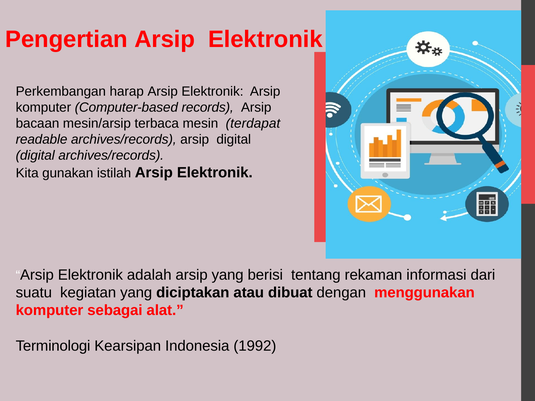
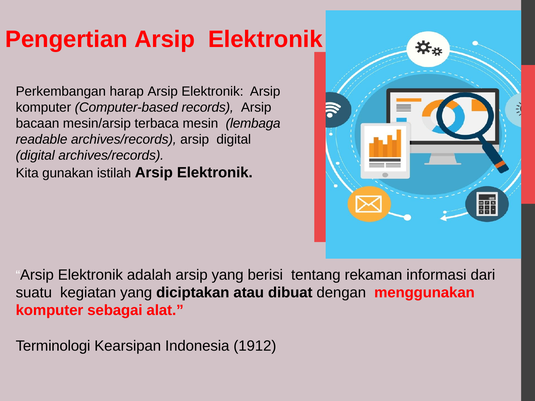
terdapat: terdapat -> lembaga (253, 124)
1992: 1992 -> 1912 (255, 346)
